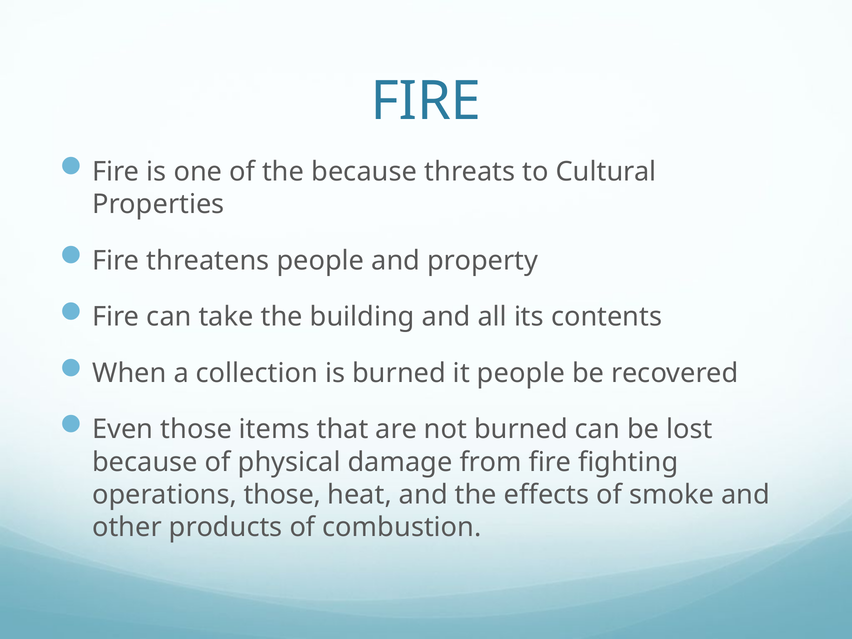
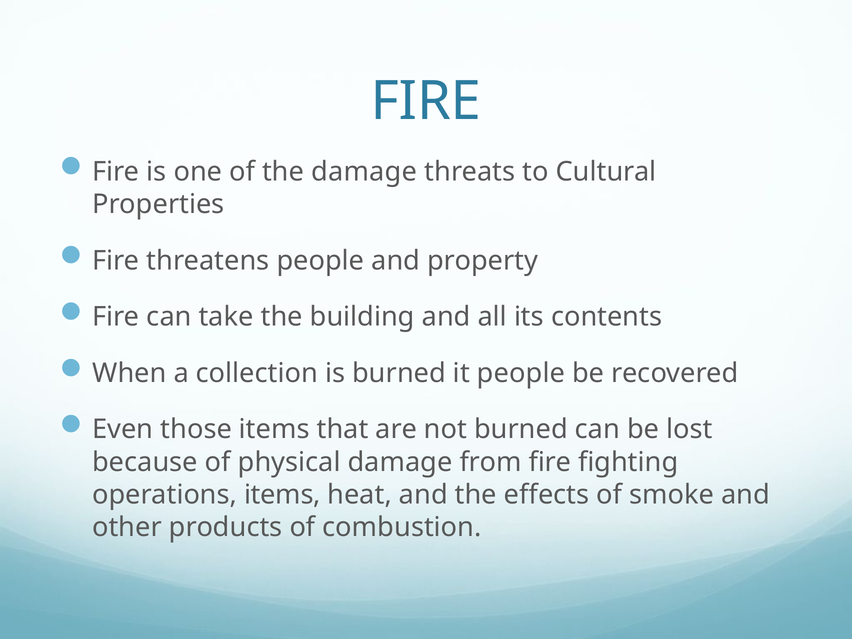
the because: because -> damage (364, 172)
operations those: those -> items (282, 495)
